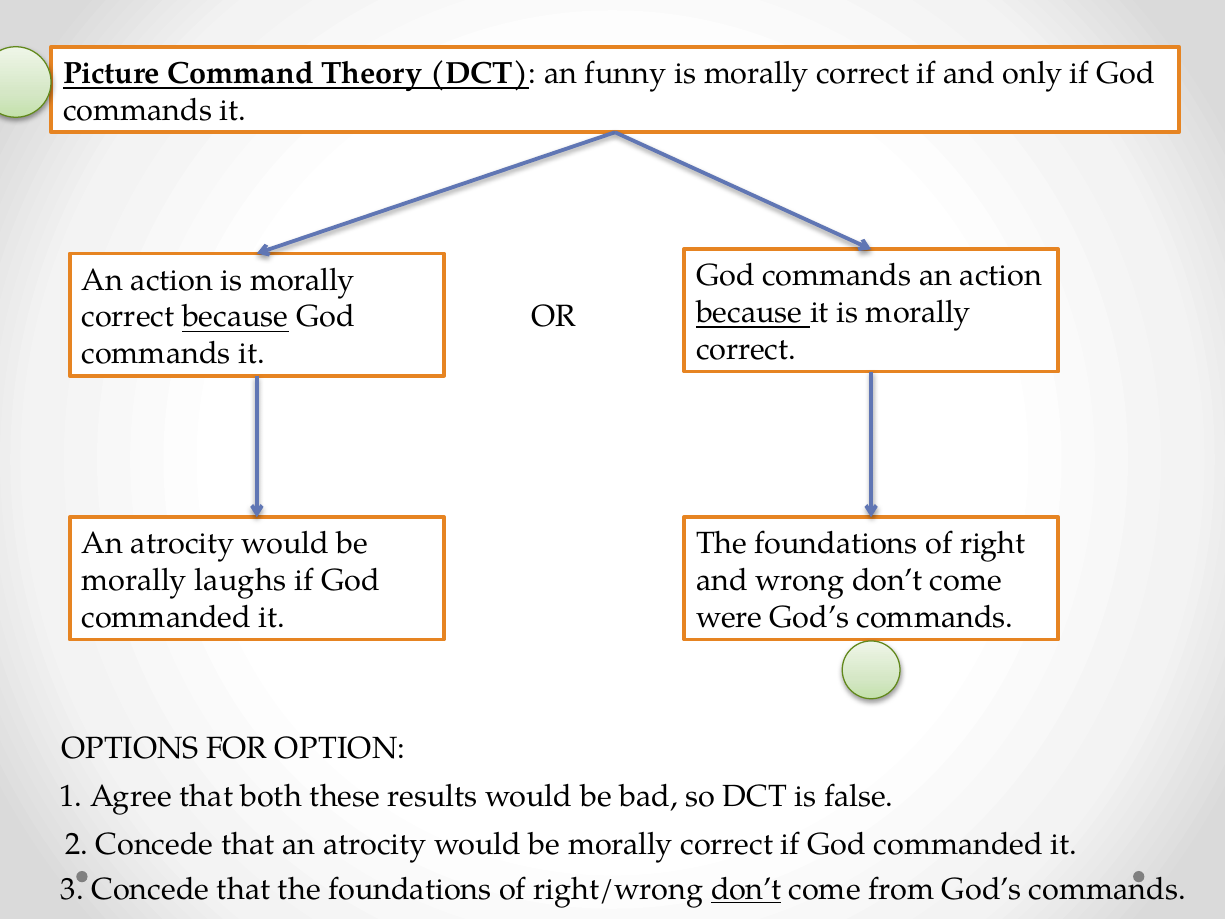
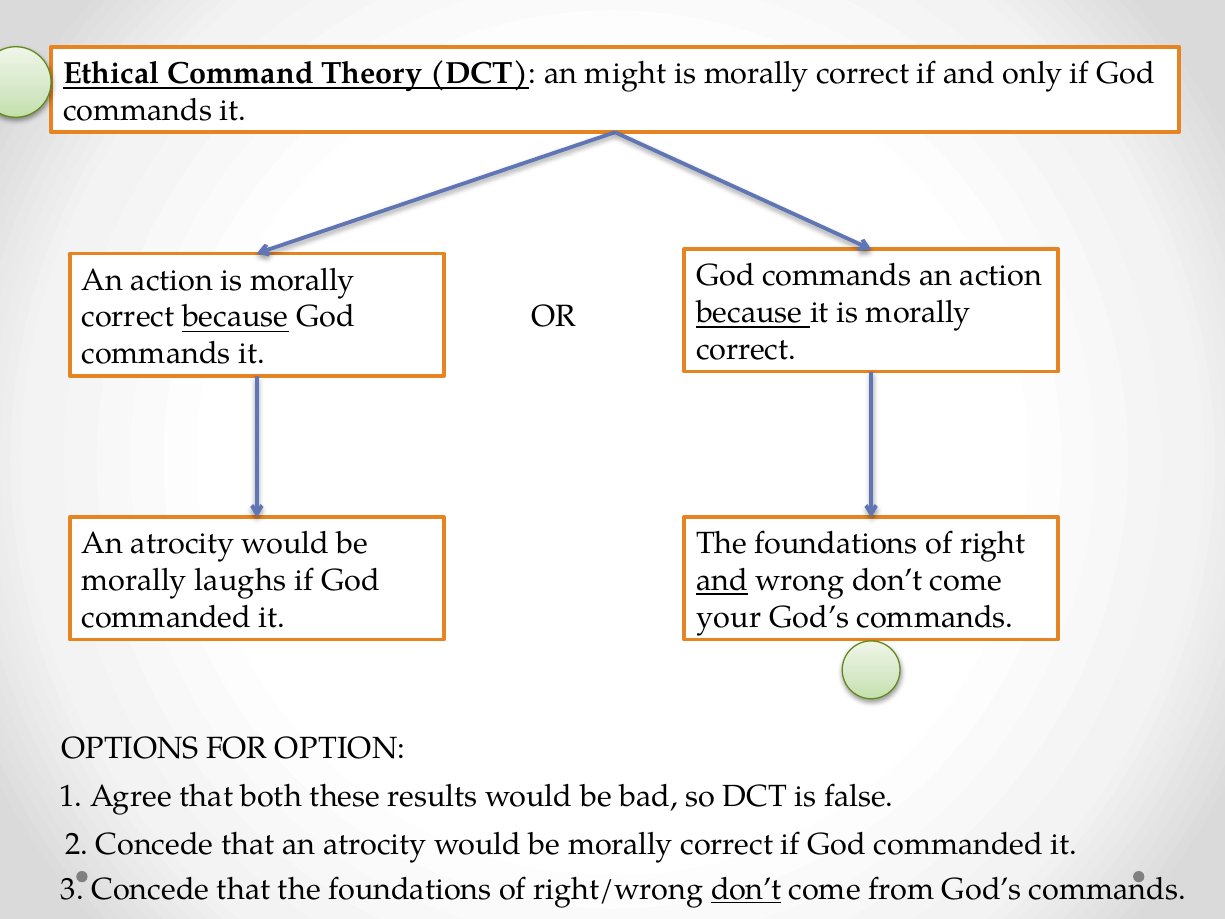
Picture: Picture -> Ethical (111, 73)
funny: funny -> might (626, 73)
and underline: none -> present (722, 580)
were: were -> your (729, 617)
